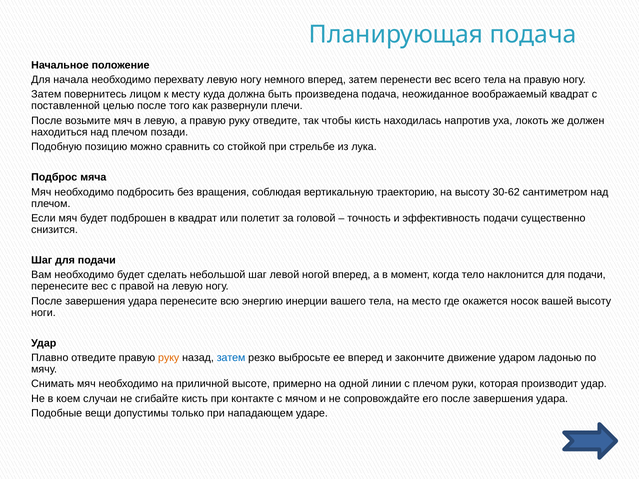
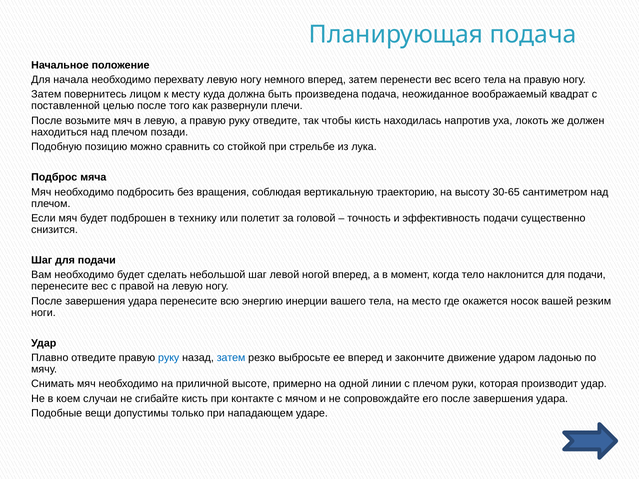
30-62: 30-62 -> 30-65 (506, 192)
в квадрат: квадрат -> технику (197, 218)
вашей высоту: высоту -> резким (594, 301)
руку colour: orange -> blue (169, 358)
